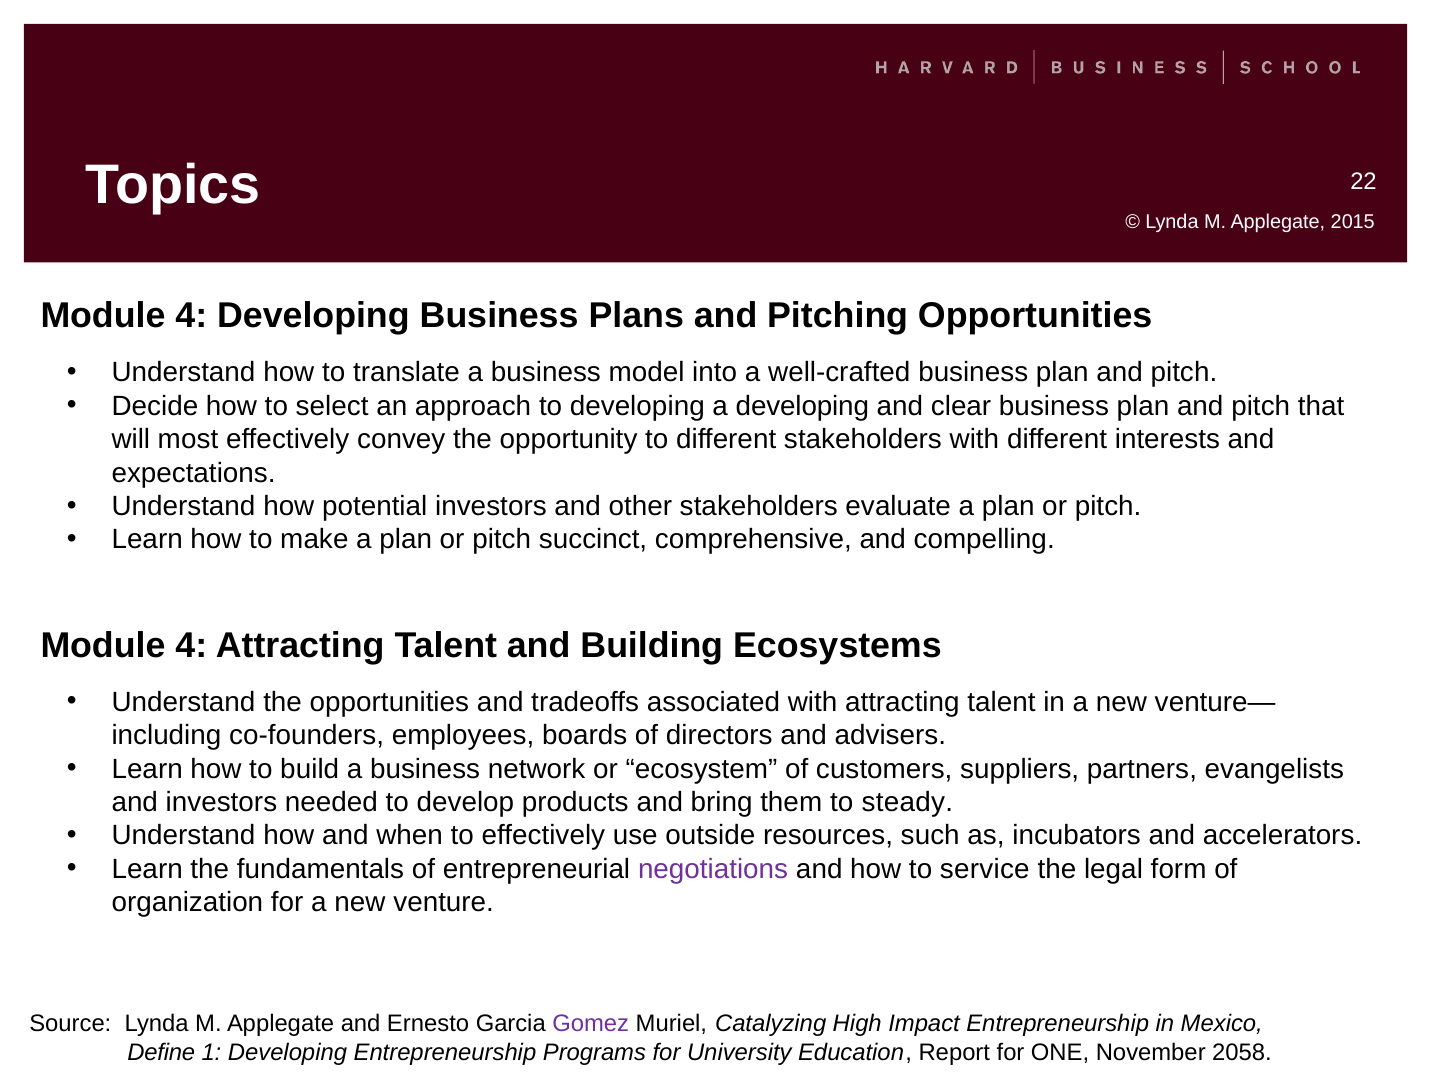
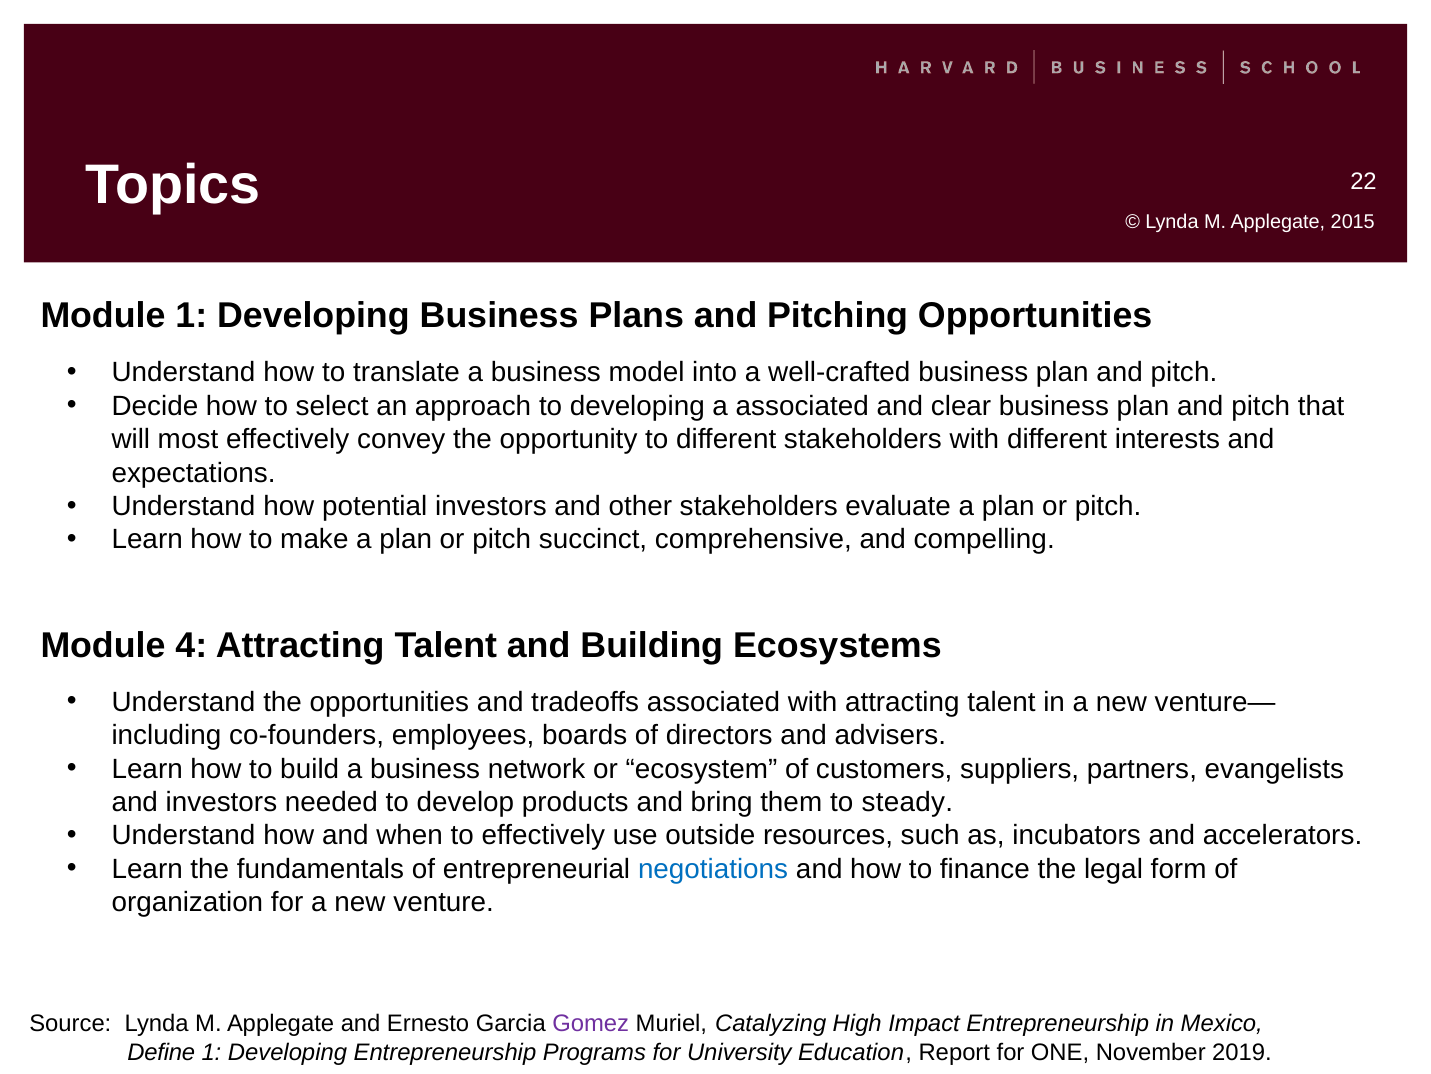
4: 4 -> 1 (191, 316)
a developing: developing -> associated (802, 406)
negotiations colour: purple -> blue (713, 869)
service: service -> finance (985, 869)
2058: 2058 -> 2019 (1242, 1052)
